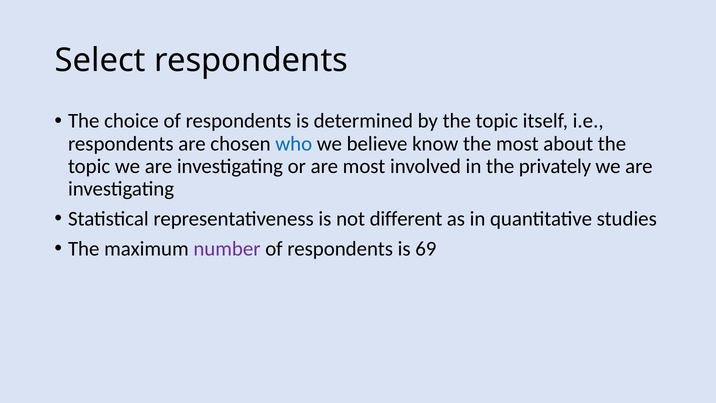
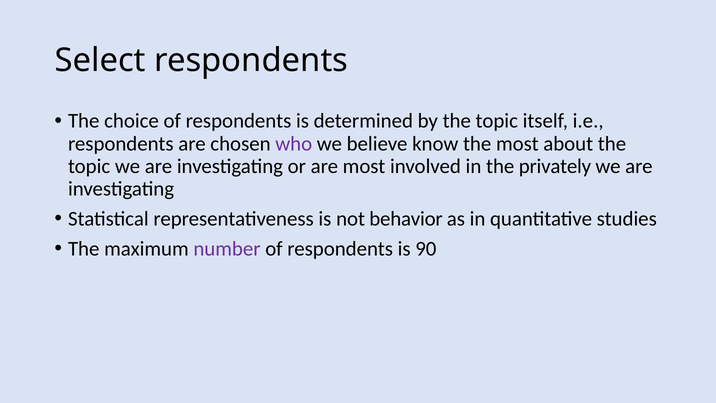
who colour: blue -> purple (294, 144)
different: different -> behavior (406, 219)
69: 69 -> 90 (426, 249)
